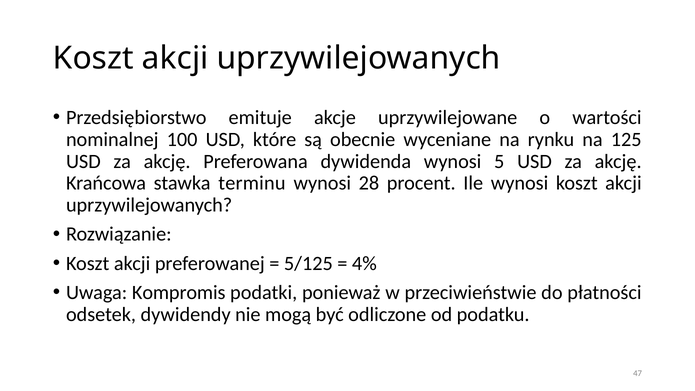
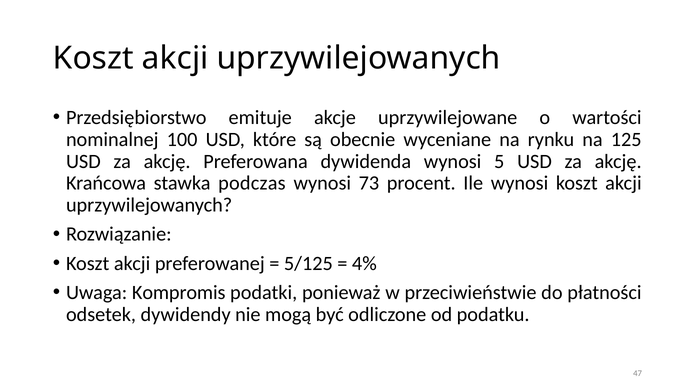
terminu: terminu -> podczas (252, 183)
28: 28 -> 73 (369, 183)
